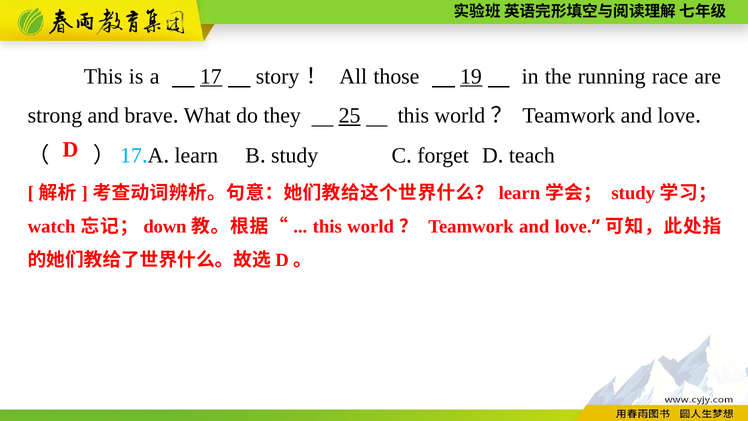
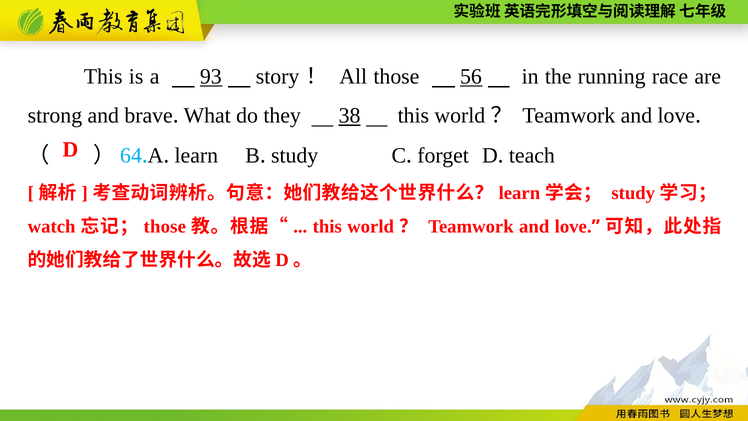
a 17: 17 -> 93 (211, 76)
19: 19 -> 56 (471, 76)
25: 25 -> 38 (350, 116)
17: 17 -> 64 (131, 155)
down: down -> those (165, 226)
